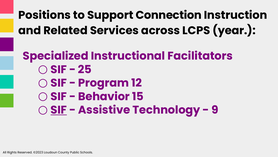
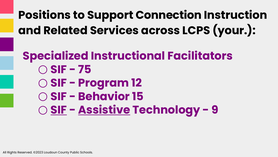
year: year -> your (234, 31)
25: 25 -> 75 (85, 69)
Assistive underline: none -> present (104, 110)
